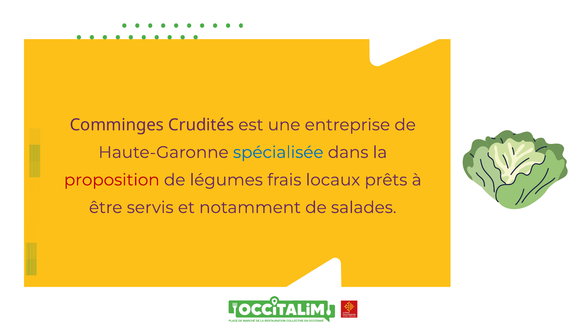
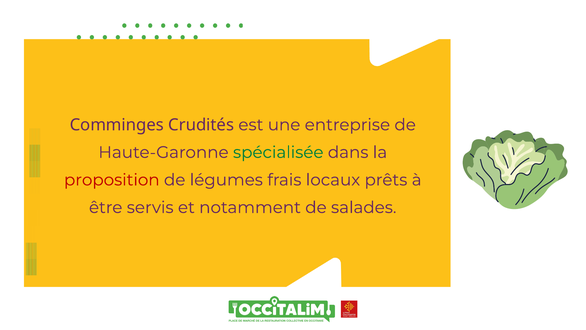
spécialisée colour: blue -> green (278, 152)
